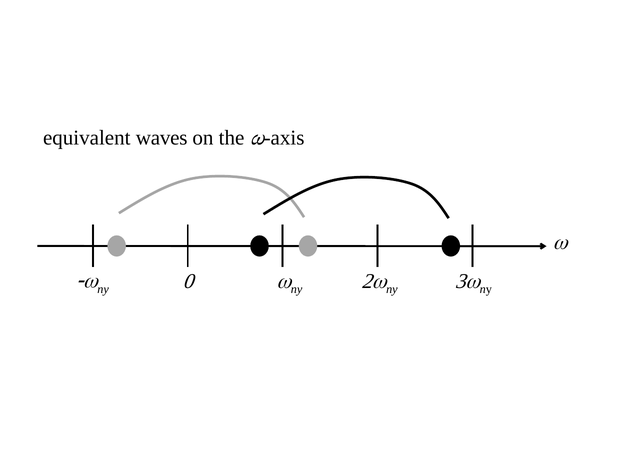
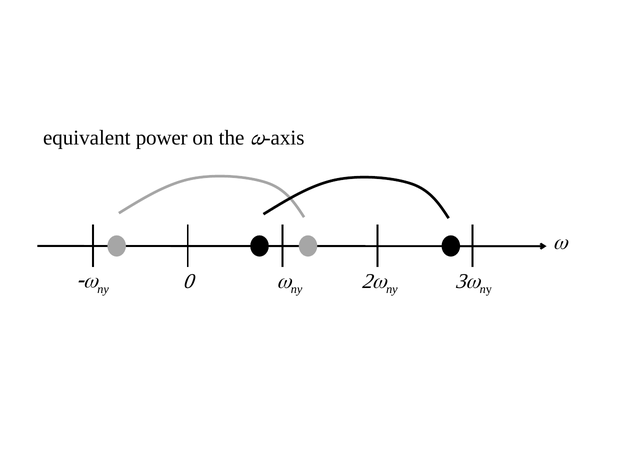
waves: waves -> power (162, 138)
